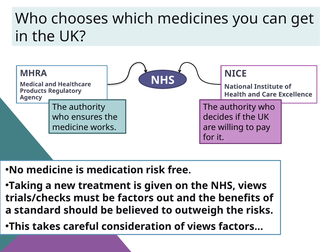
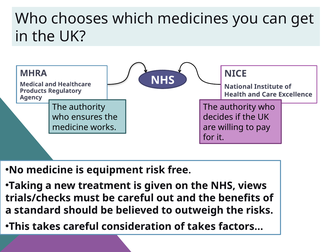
medication: medication -> equipment (115, 170)
be factors: factors -> careful (136, 198)
of views: views -> takes (201, 226)
